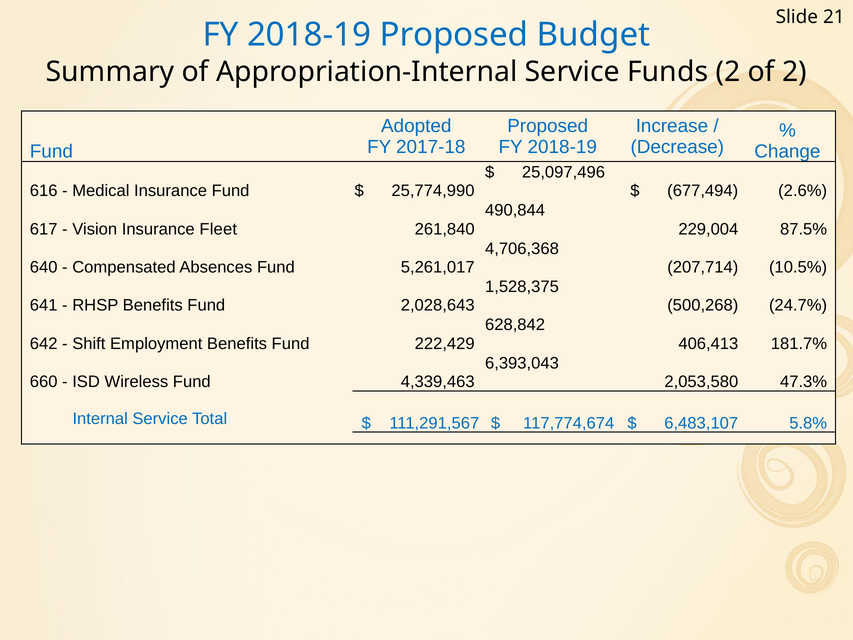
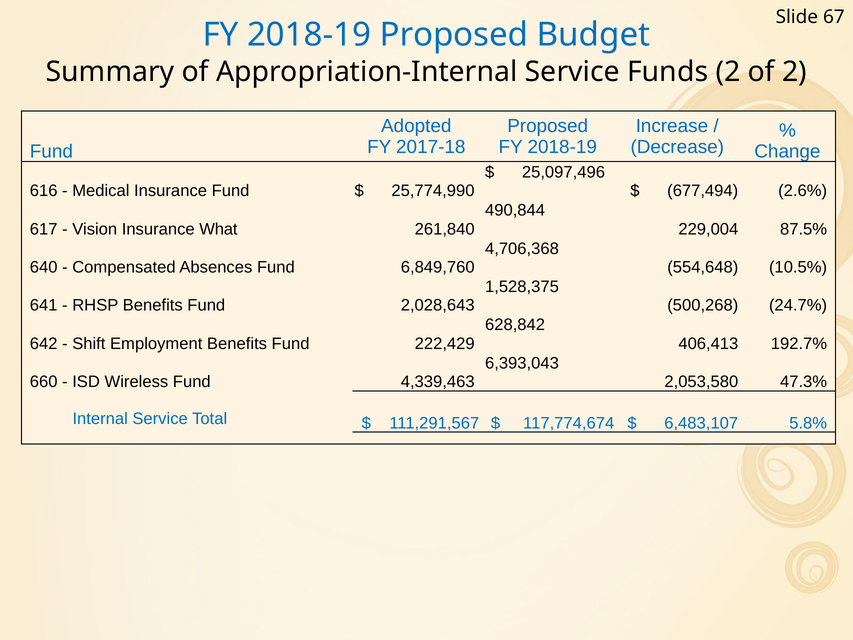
21: 21 -> 67 (834, 17)
Fleet: Fleet -> What (218, 229)
5,261,017: 5,261,017 -> 6,849,760 (438, 267)
207,714: 207,714 -> 554,648 (703, 267)
181.7%: 181.7% -> 192.7% (799, 344)
